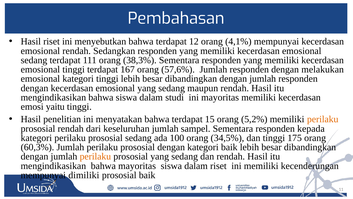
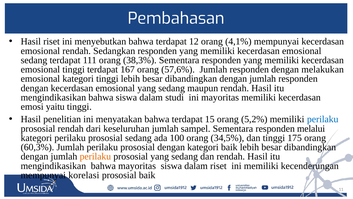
perilaku colour: orange -> blue (323, 119)
kepada: kepada -> melalui (311, 128)
dimiliki: dimiliki -> korelasi (84, 175)
